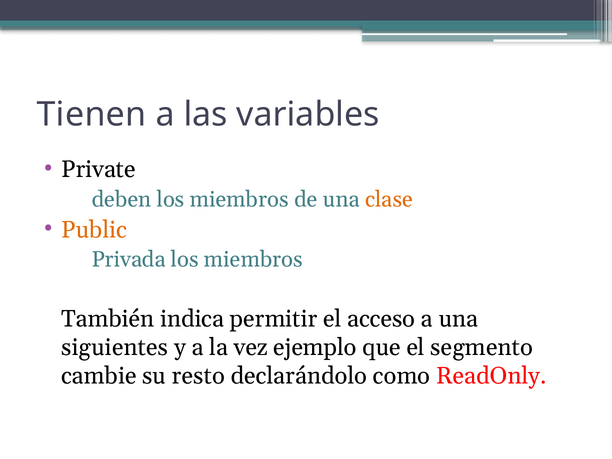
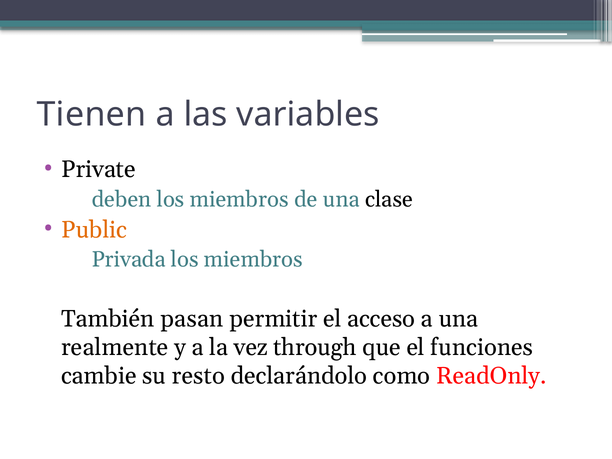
clase colour: orange -> black (389, 199)
indica: indica -> pasan (192, 319)
siguientes: siguientes -> realmente (115, 348)
ejemplo: ejemplo -> through (315, 348)
segmento: segmento -> funciones (482, 348)
